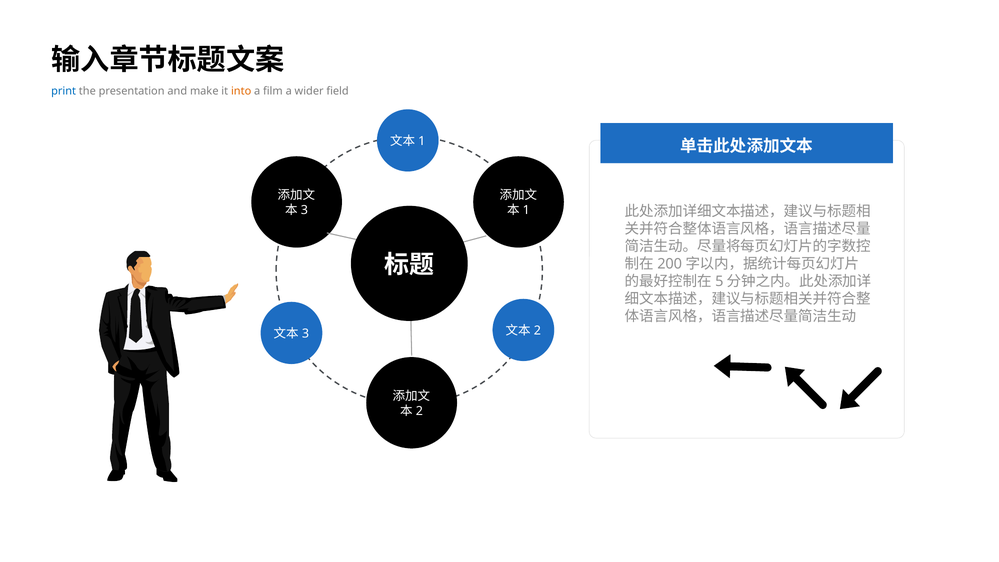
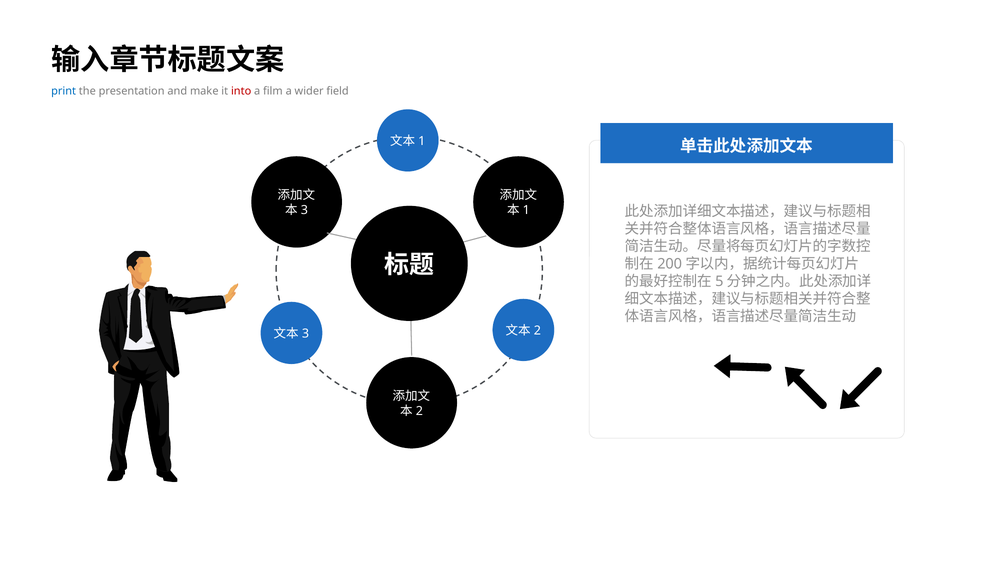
into colour: orange -> red (241, 91)
